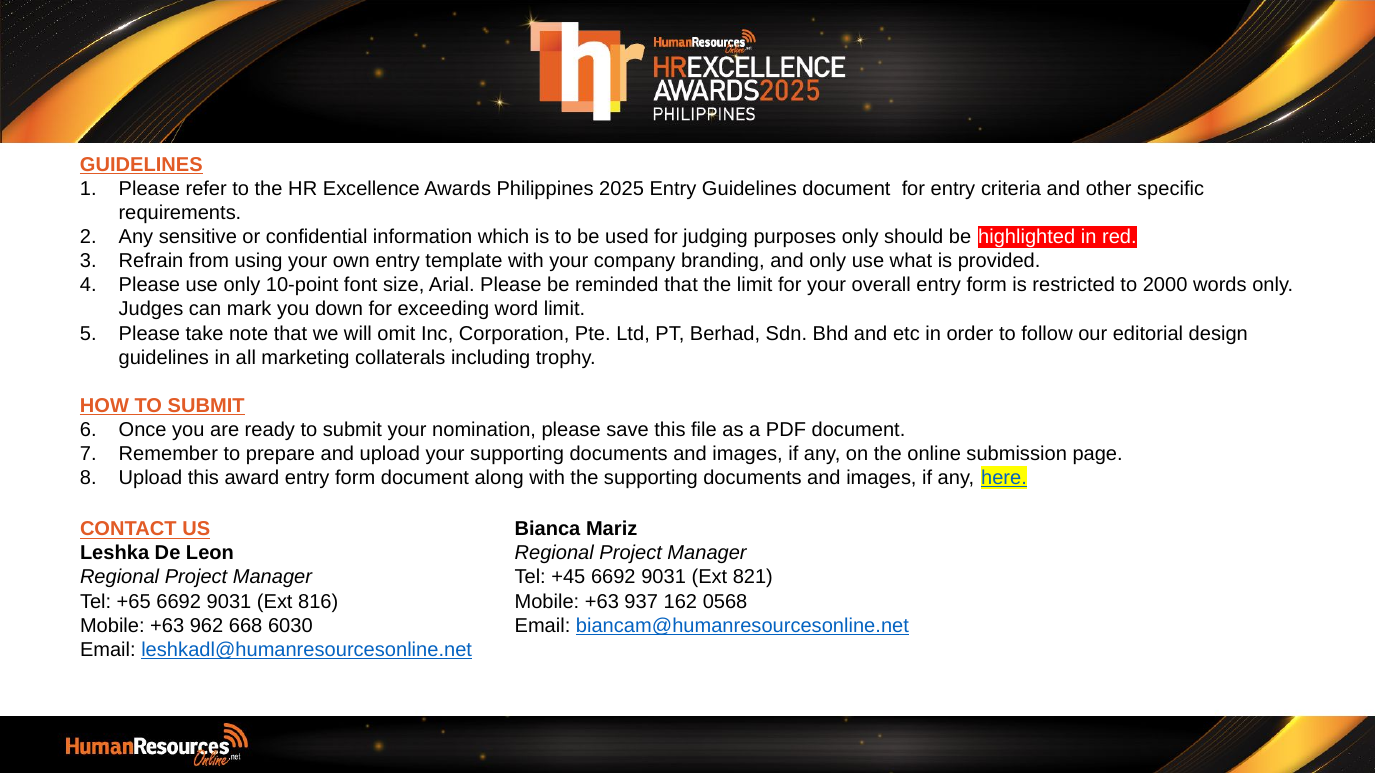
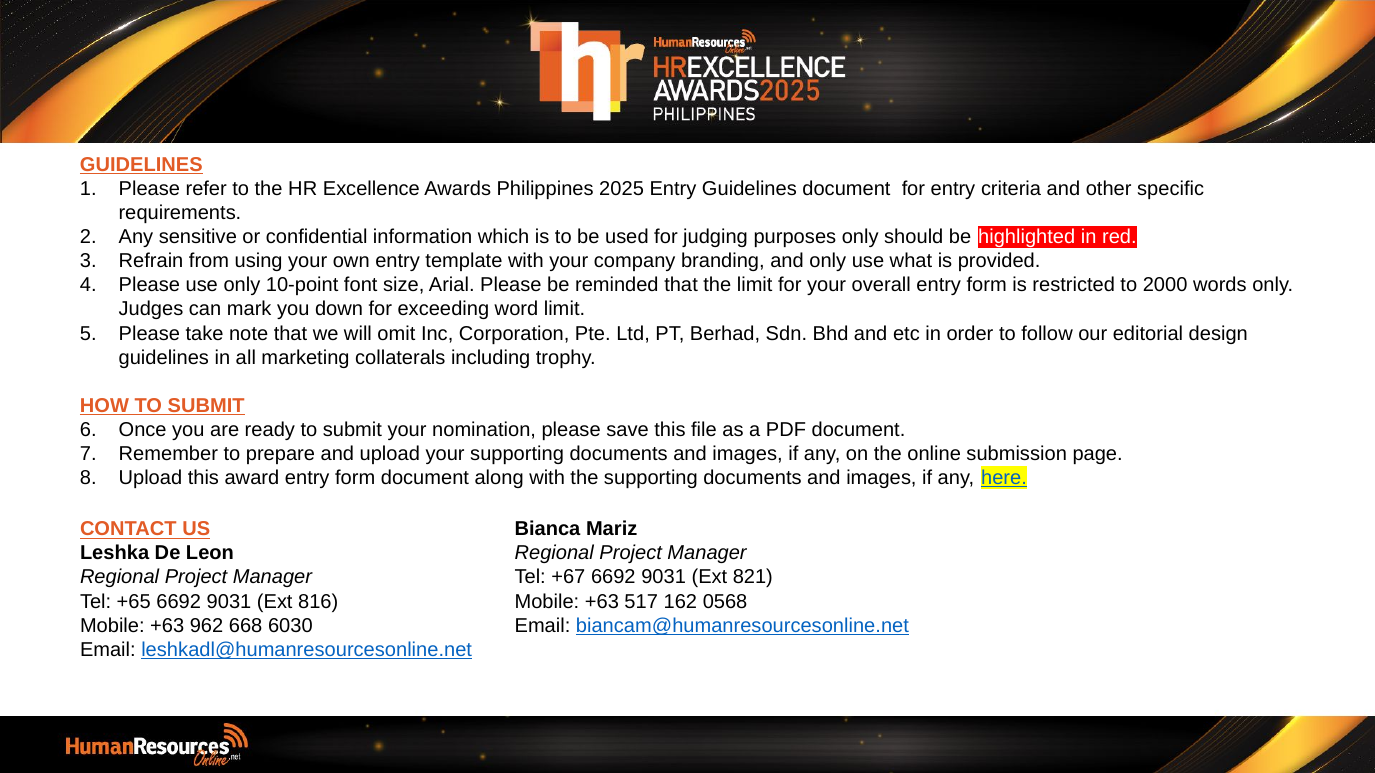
+45: +45 -> +67 (568, 578)
937: 937 -> 517 (641, 602)
